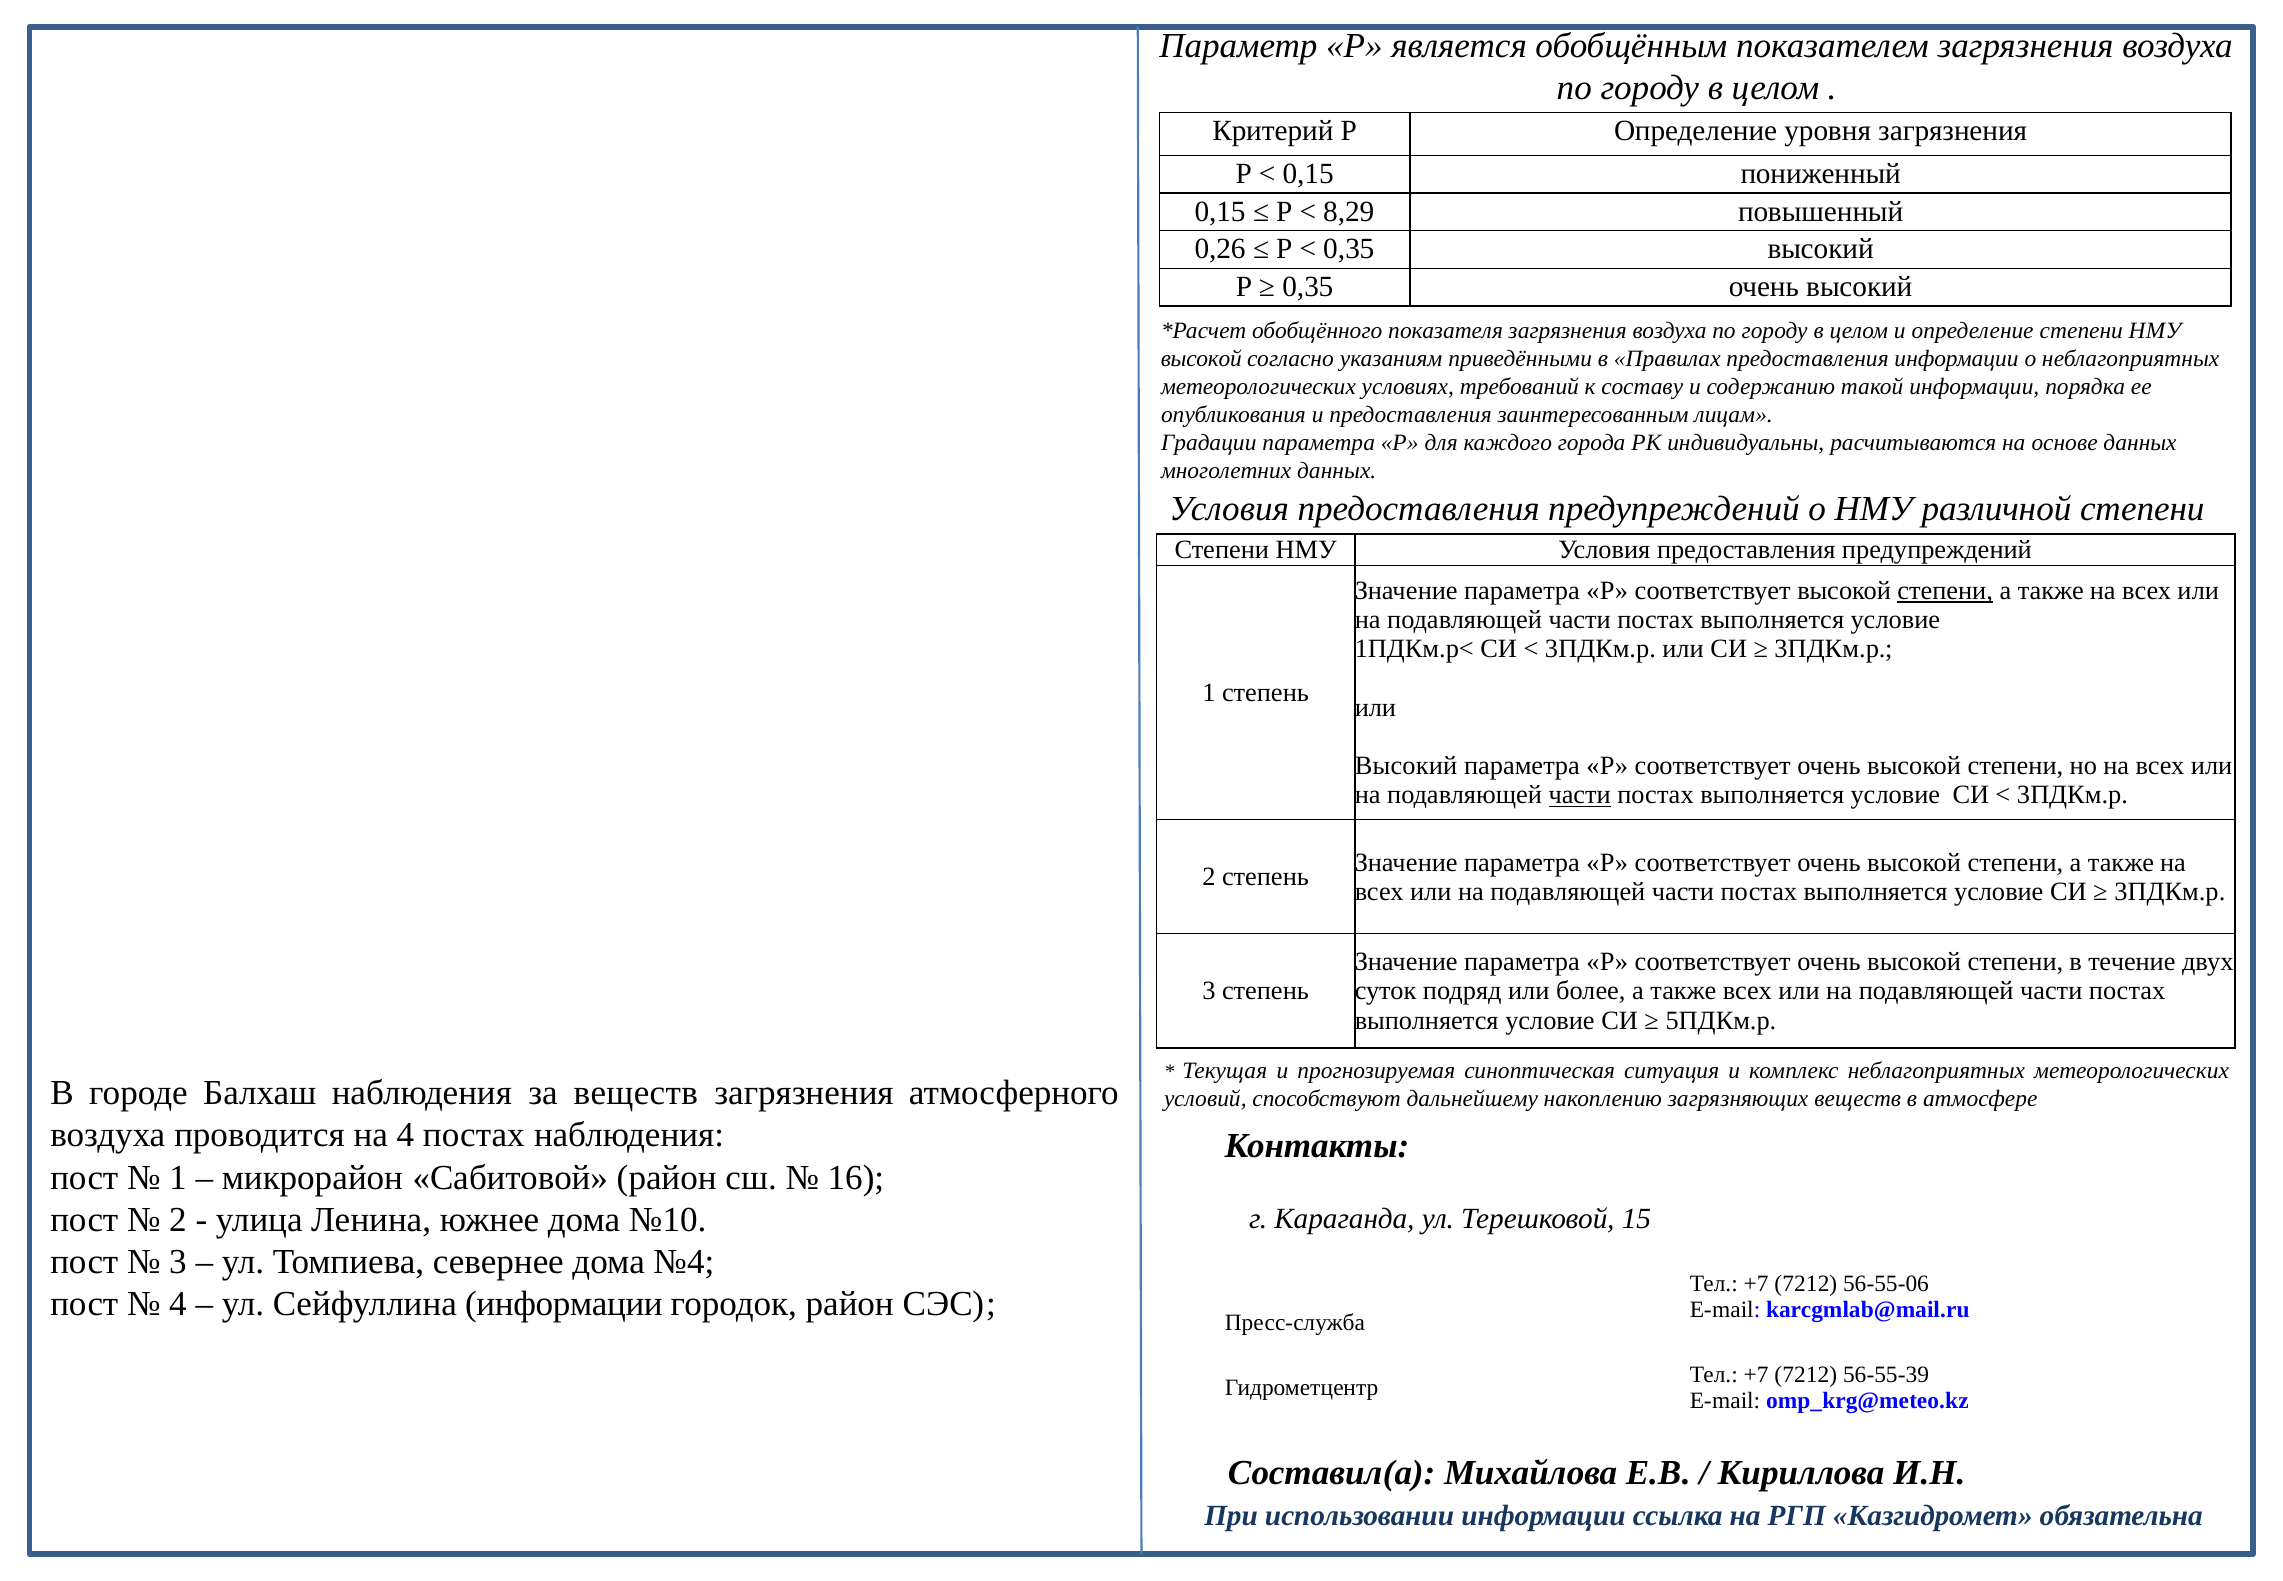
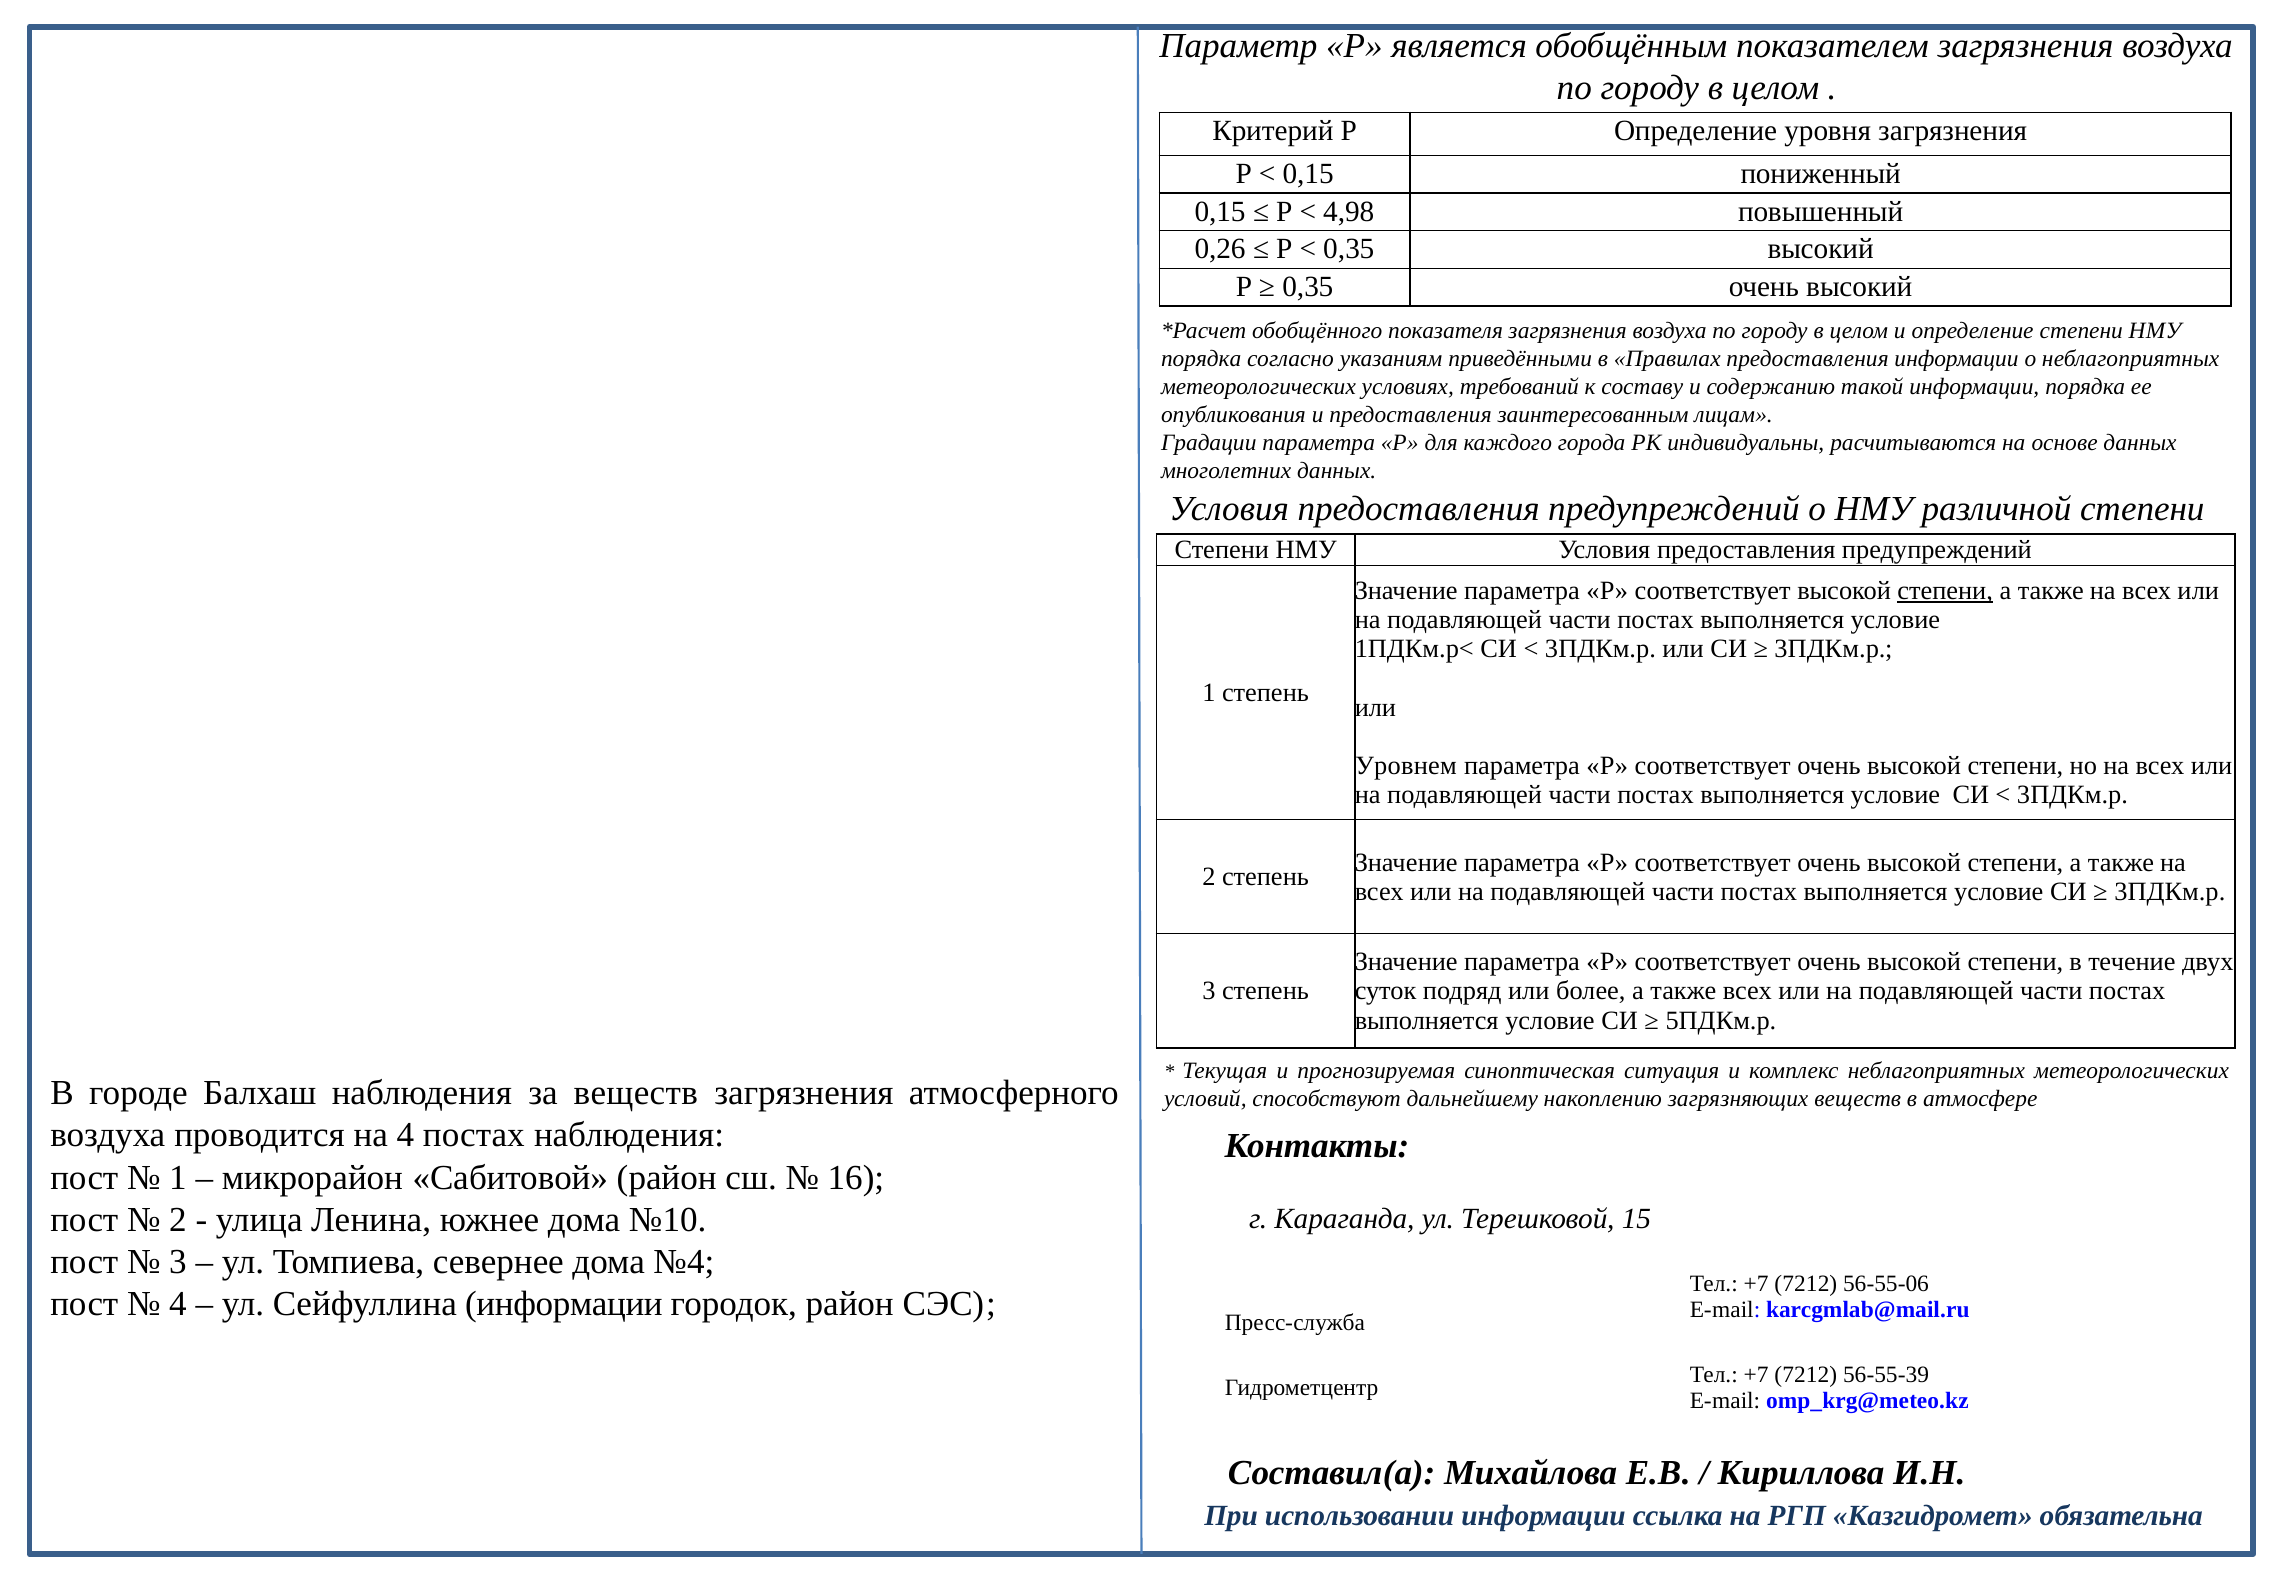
8,29: 8,29 -> 4,98 (1349, 212)
высокой: высокой -> порядка (1201, 358)
Высокий: Высокий -> Уровнем (1406, 766)
части underline: present -> none (1580, 795)
